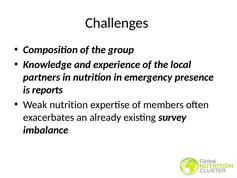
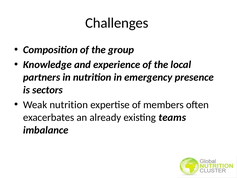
reports: reports -> sectors (47, 90)
survey: survey -> teams (172, 117)
